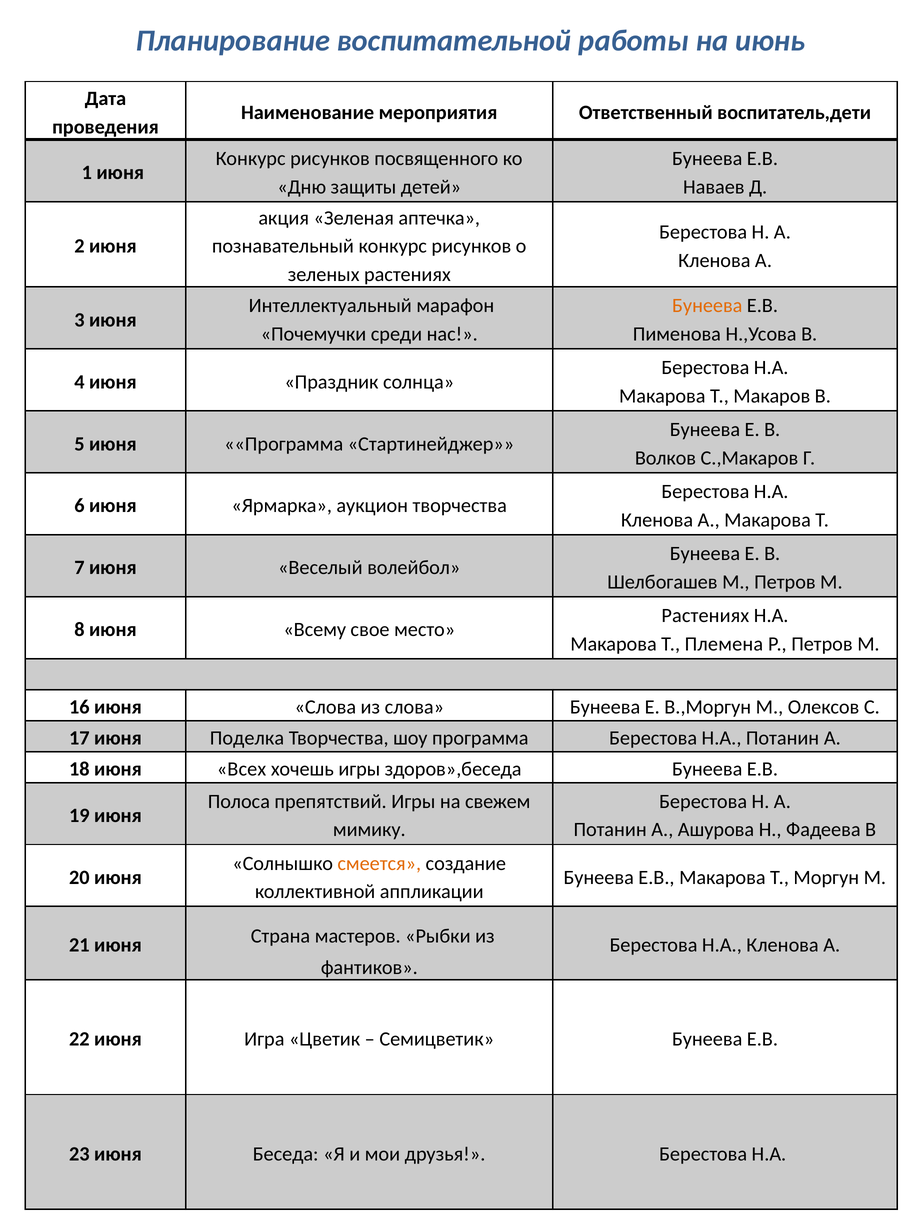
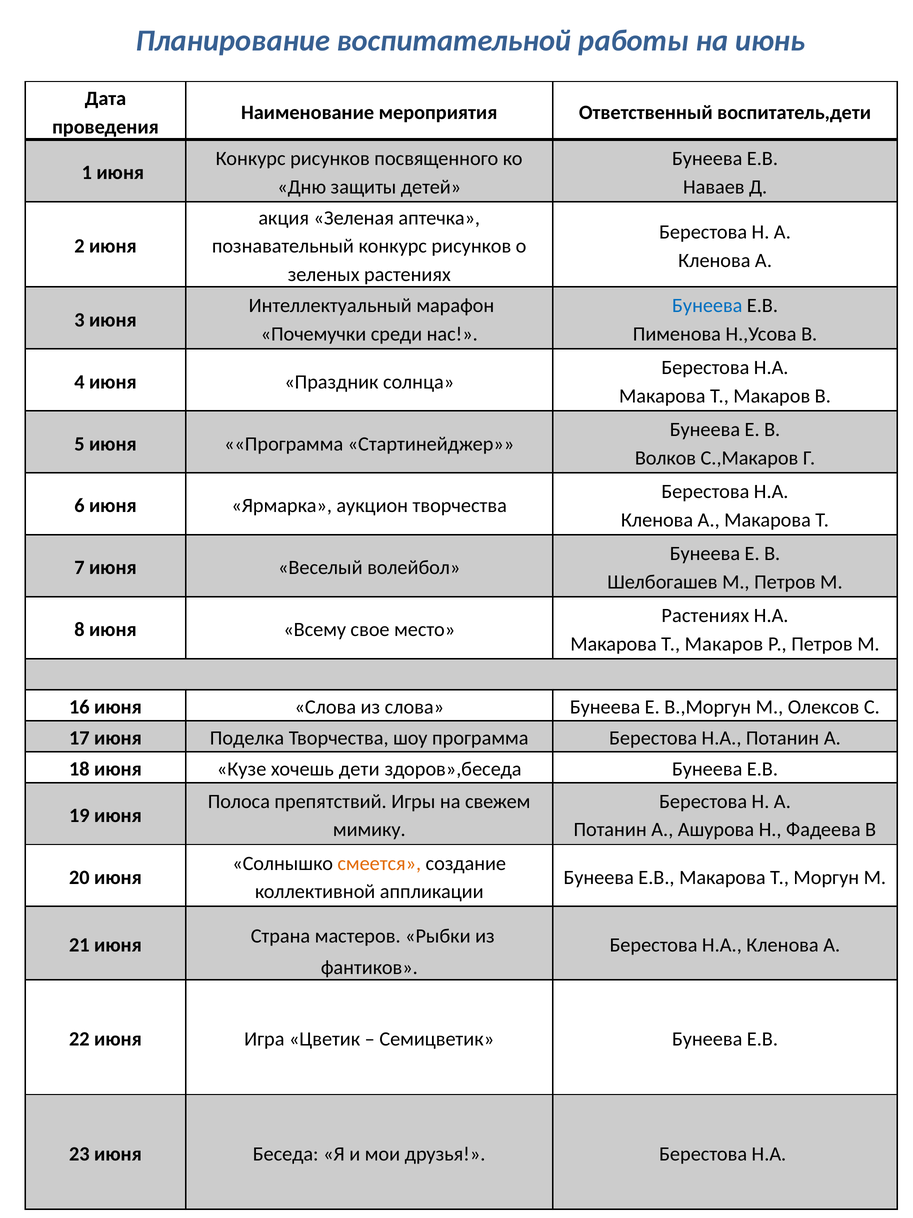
Бунеева colour: orange -> blue (707, 306)
Племена: Племена -> Макаров (724, 644)
Всех: Всех -> Кузе (242, 769)
хочешь игры: игры -> дети (359, 769)
